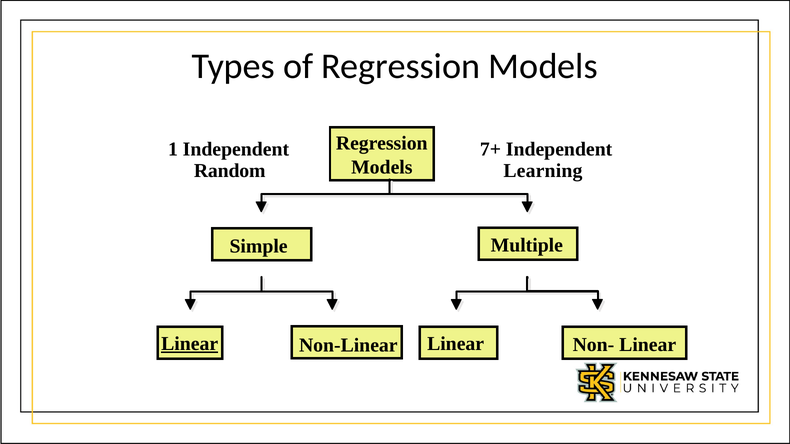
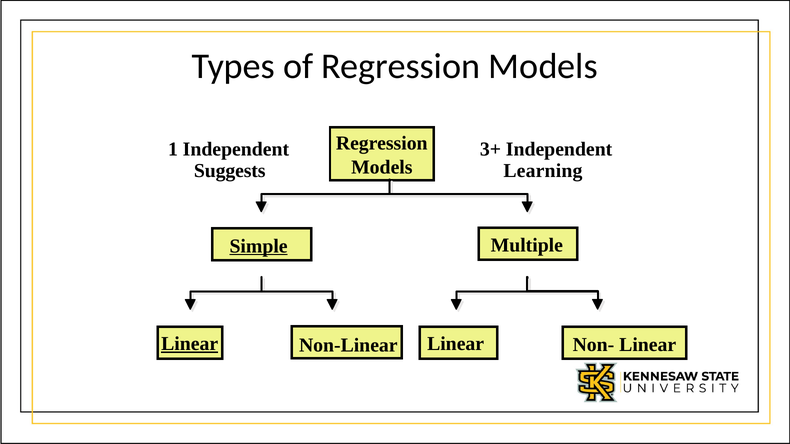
7+: 7+ -> 3+ (490, 149)
Random: Random -> Suggests (230, 171)
Simple underline: none -> present (259, 246)
